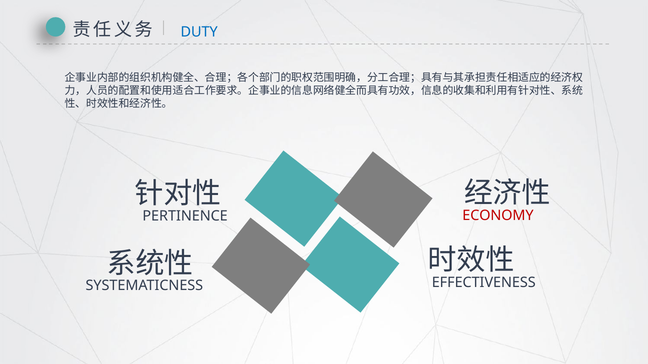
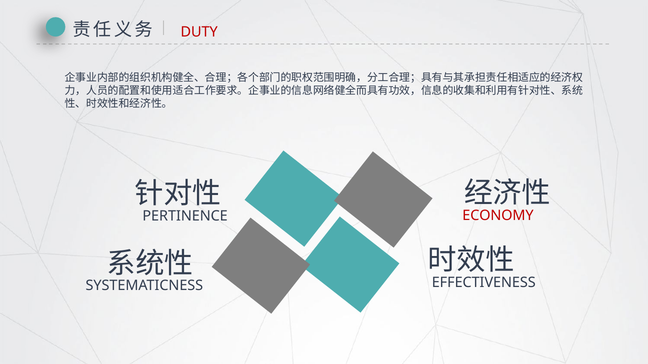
DUTY colour: blue -> red (199, 32)
